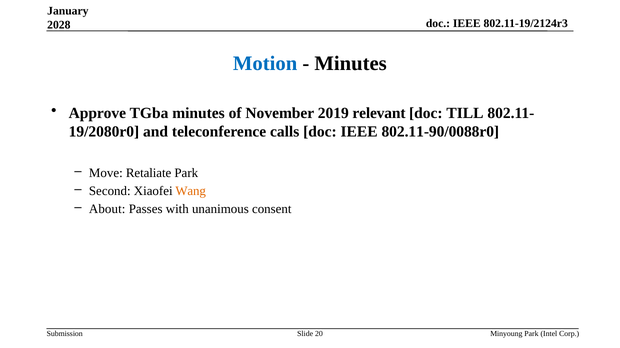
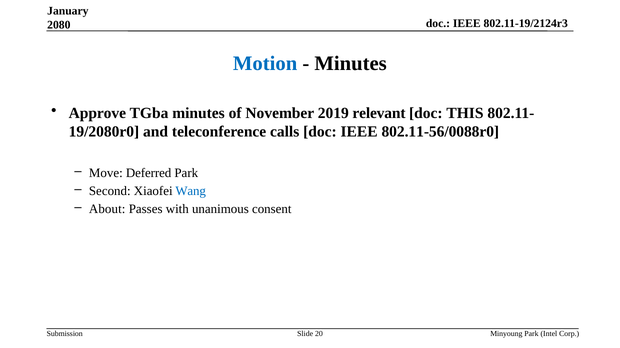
2028: 2028 -> 2080 (59, 25)
TILL: TILL -> THIS (465, 113)
802.11-90/0088r0: 802.11-90/0088r0 -> 802.11-56/0088r0 (440, 132)
Retaliate: Retaliate -> Deferred (149, 173)
Wang colour: orange -> blue (191, 191)
